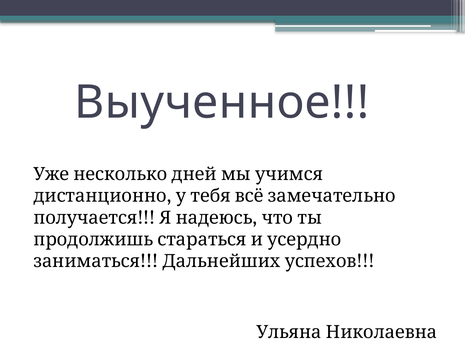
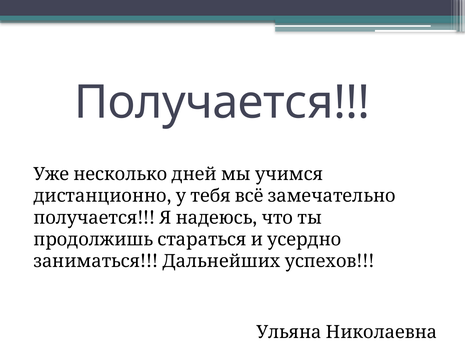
Выученное: Выученное -> Получается (222, 103)
